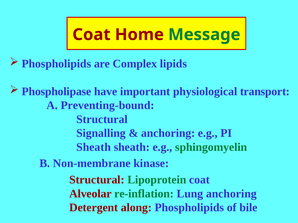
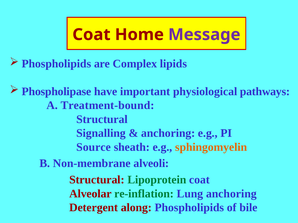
Message colour: green -> purple (204, 35)
transport: transport -> pathways (265, 92)
Preventing-bound: Preventing-bound -> Treatment-bound (107, 106)
Sheath: Sheath -> Source (94, 147)
sphingomyelin colour: green -> orange (211, 147)
kinase: kinase -> alveoli (151, 164)
